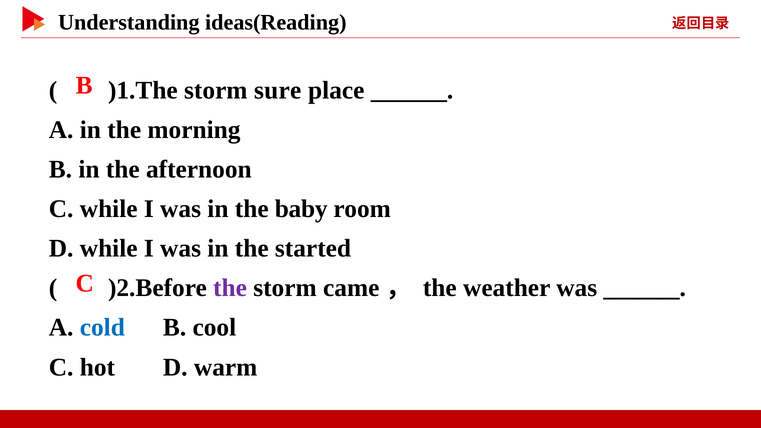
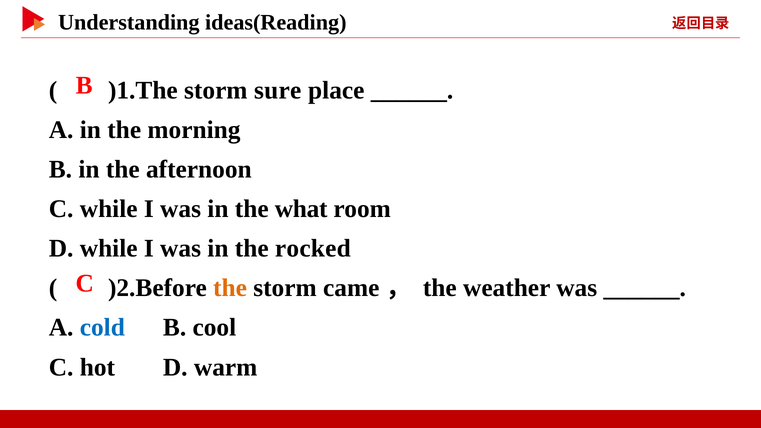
baby: baby -> what (301, 209)
started: started -> rocked (313, 249)
the colour: purple -> orange (230, 288)
